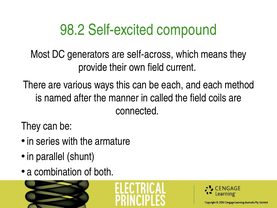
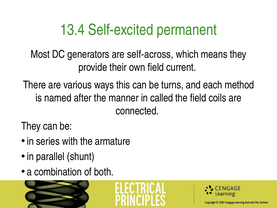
98.2: 98.2 -> 13.4 (72, 30)
compound: compound -> permanent (187, 30)
be each: each -> turns (172, 85)
